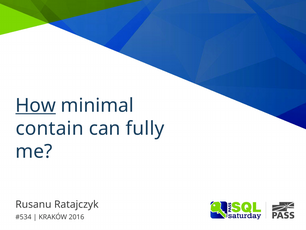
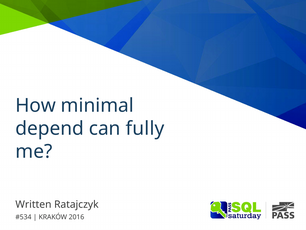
How underline: present -> none (36, 105)
contain: contain -> depend (50, 128)
Rusanu: Rusanu -> Written (33, 204)
